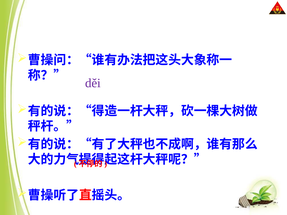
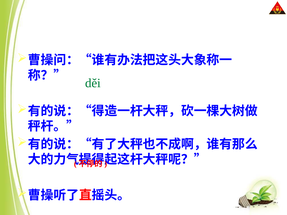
děi colour: purple -> green (93, 83)
